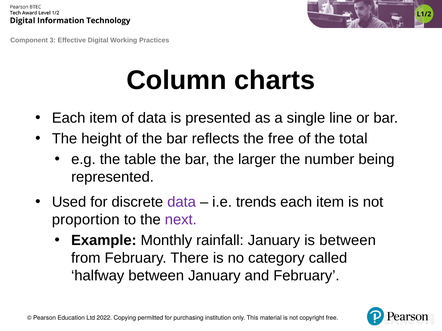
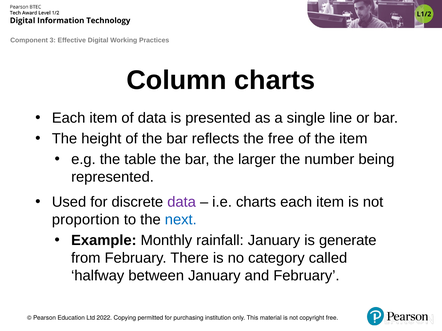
the total: total -> item (353, 139)
i.e trends: trends -> charts (256, 202)
next colour: purple -> blue (181, 220)
is between: between -> generate (348, 241)
